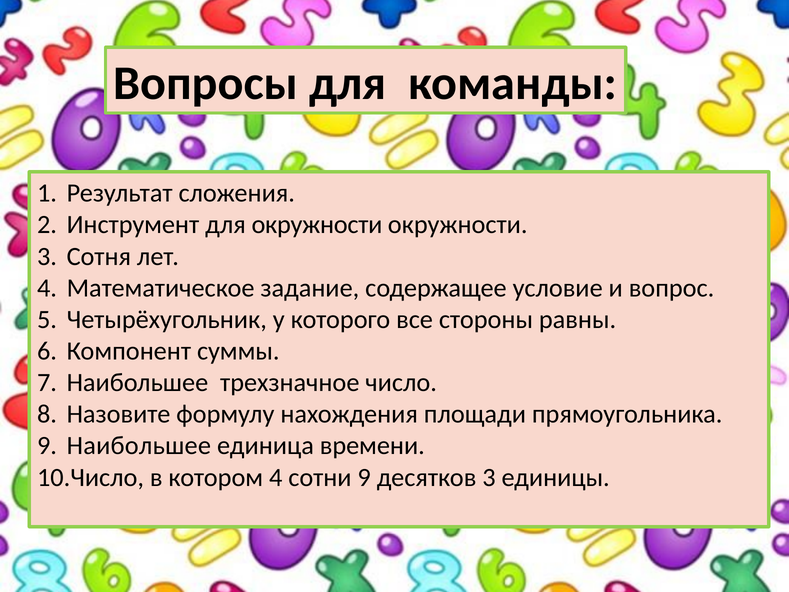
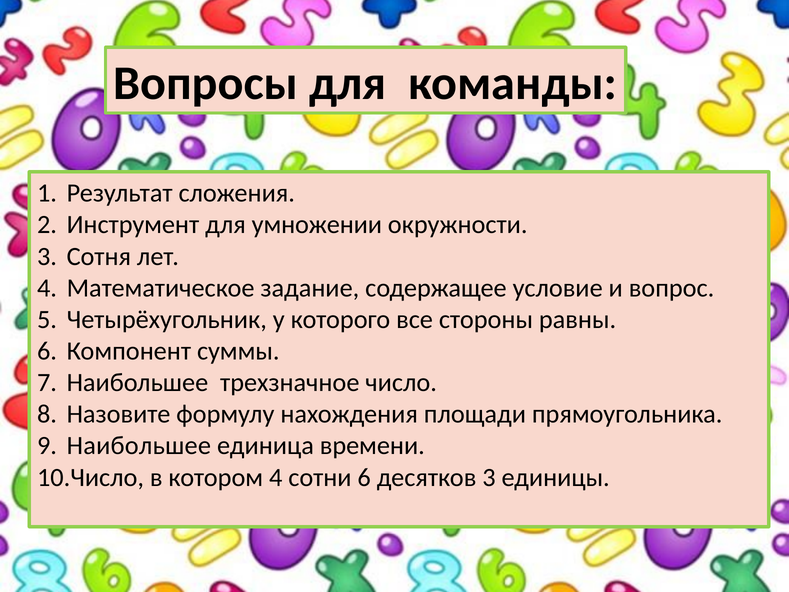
для окружности: окружности -> умножении (317, 225)
сотни 9: 9 -> 6 (364, 477)
